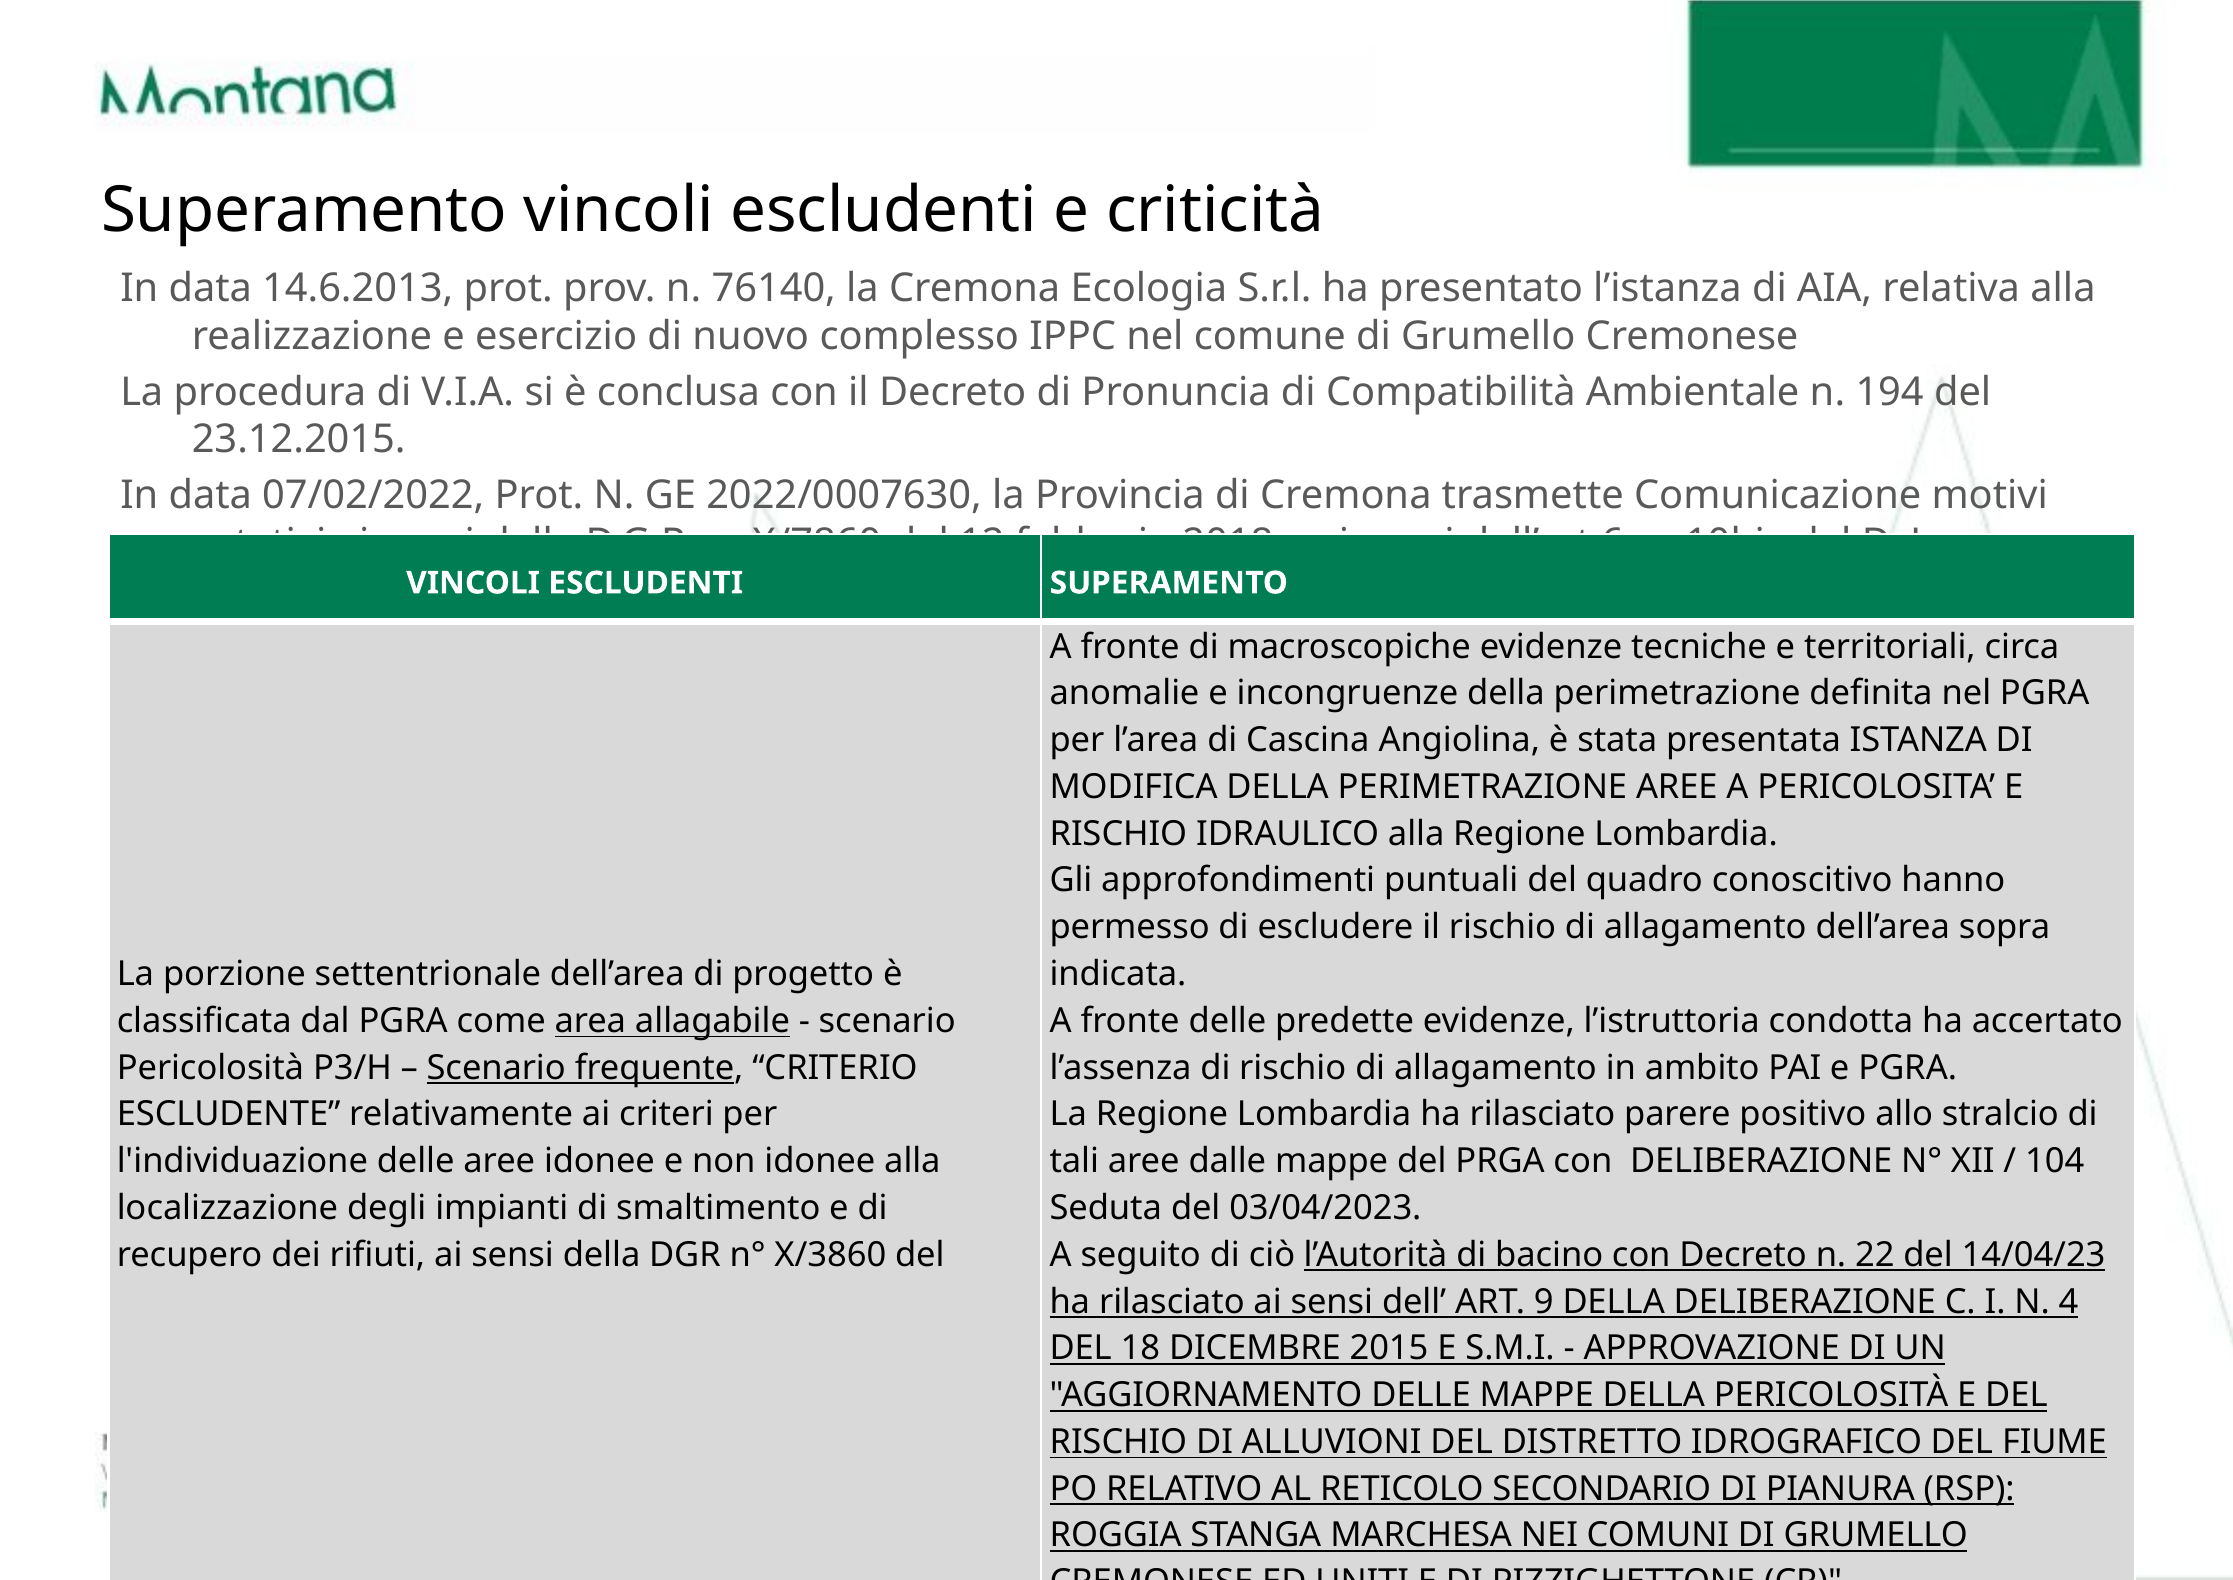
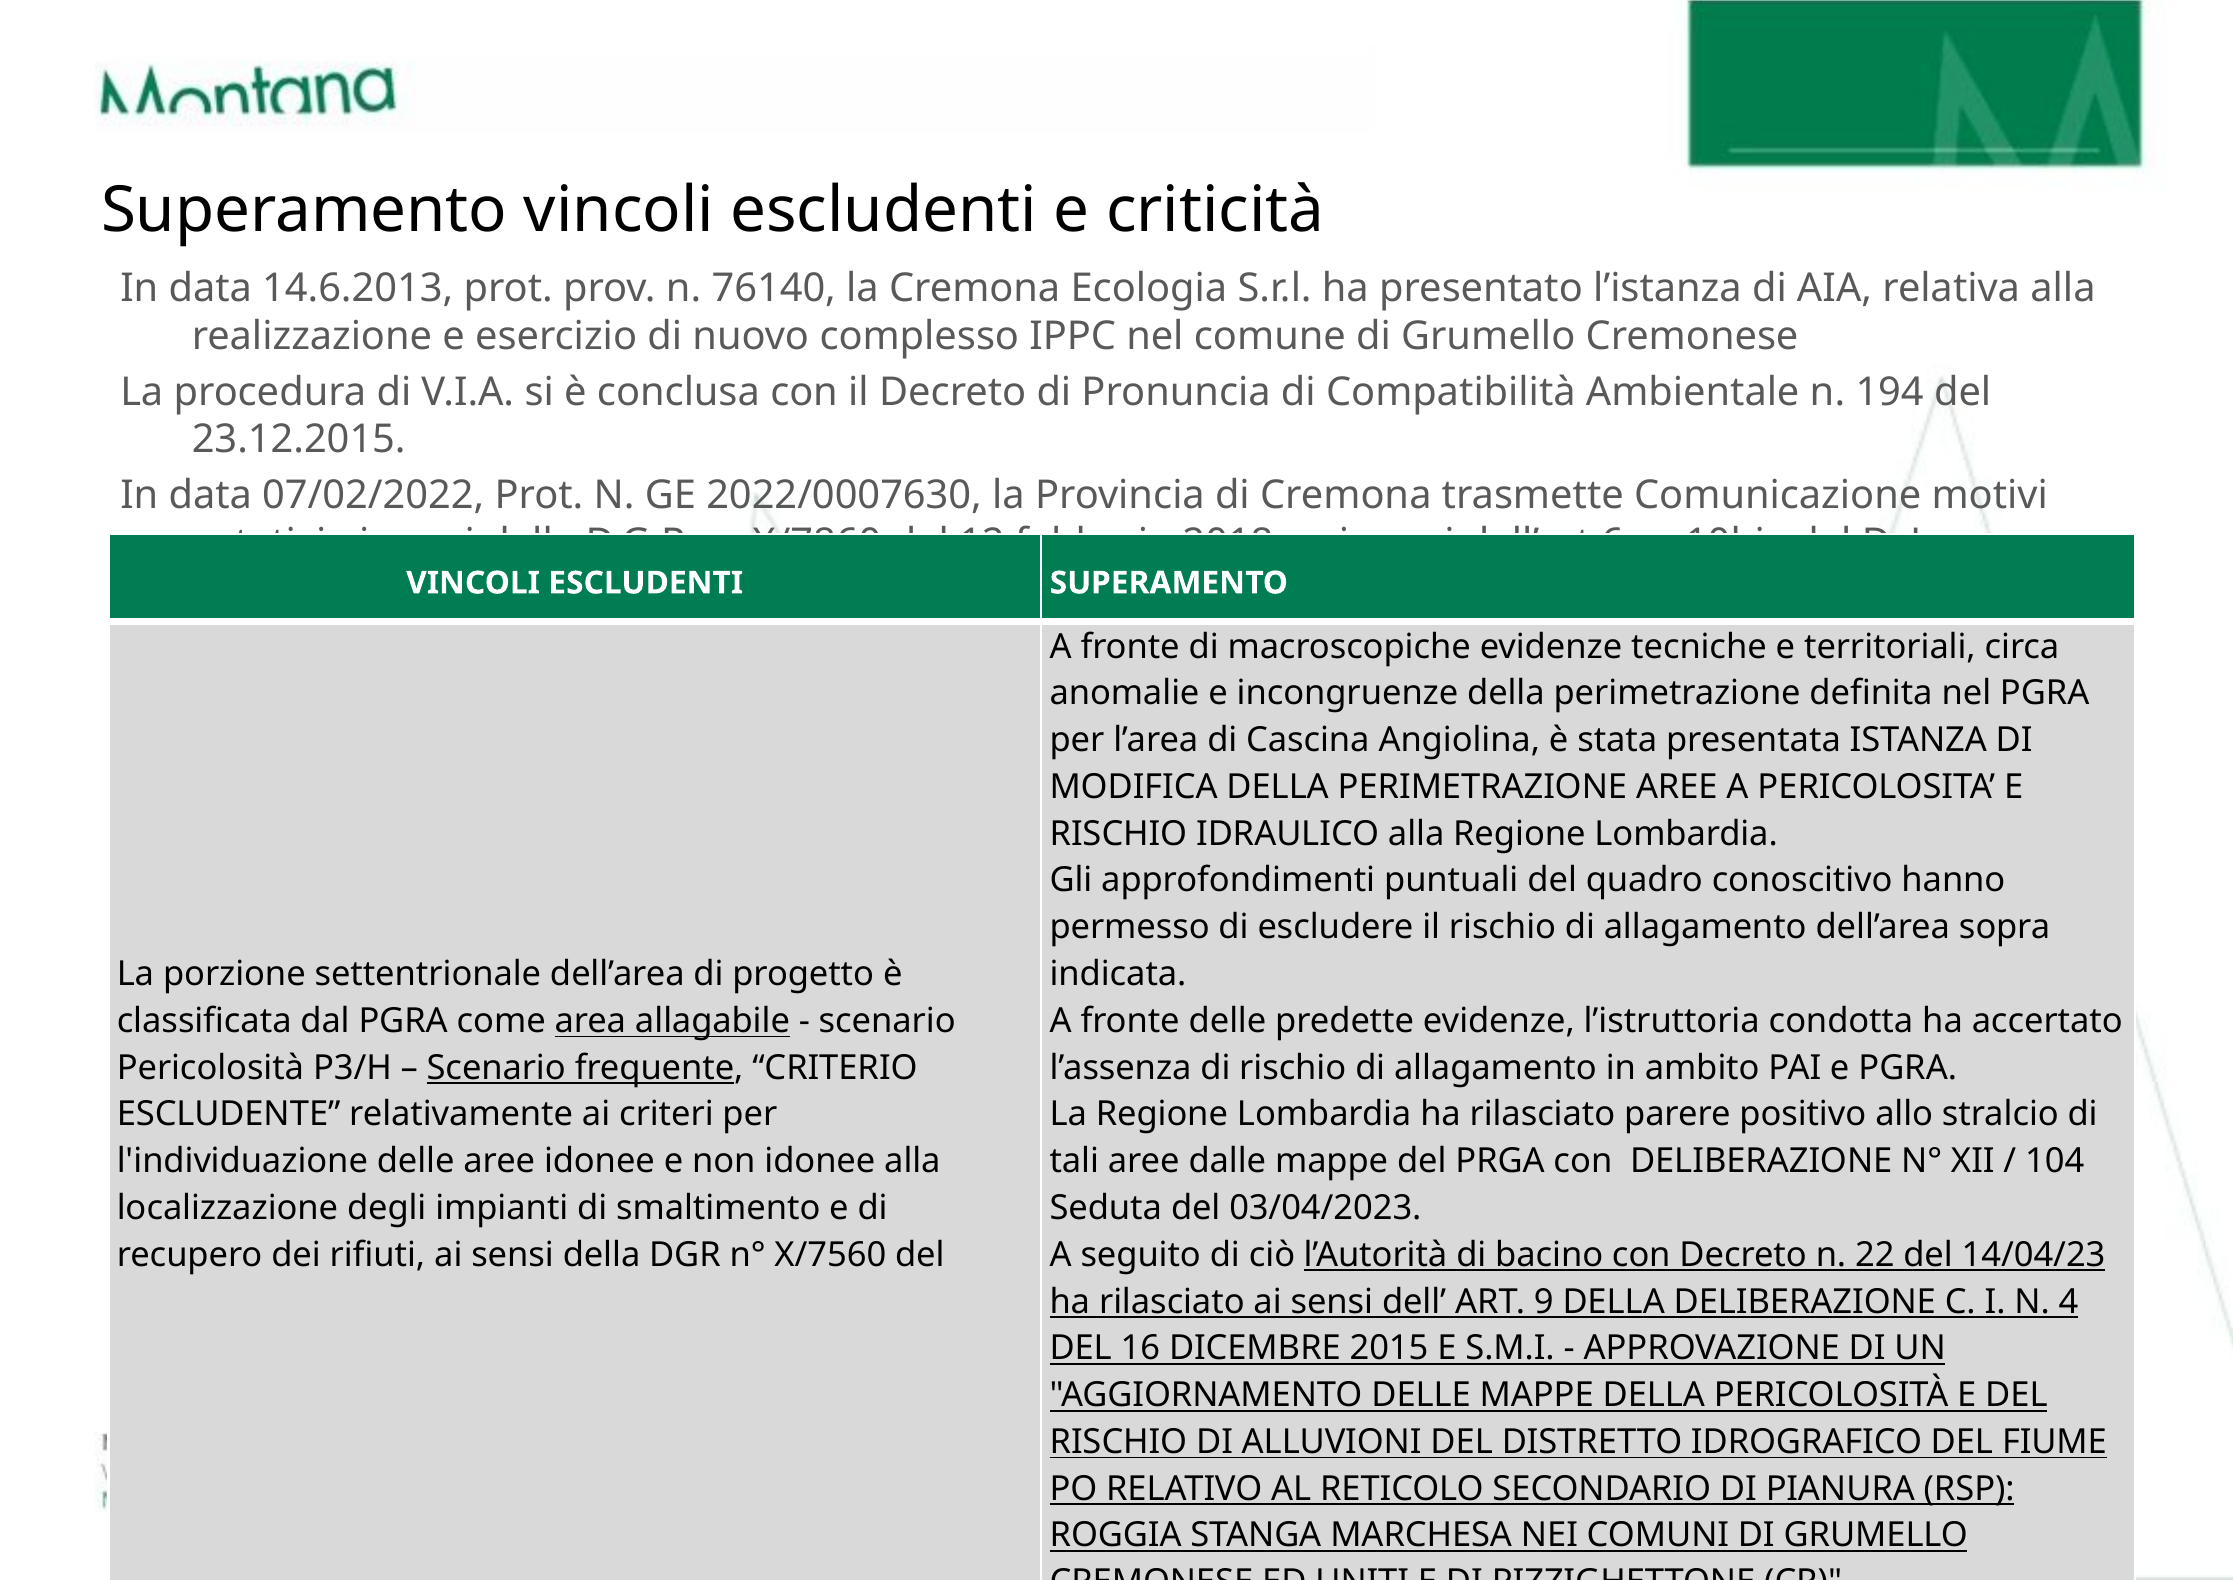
X/3860: X/3860 -> X/7560 (830, 1255)
18: 18 -> 16 (1140, 1348)
